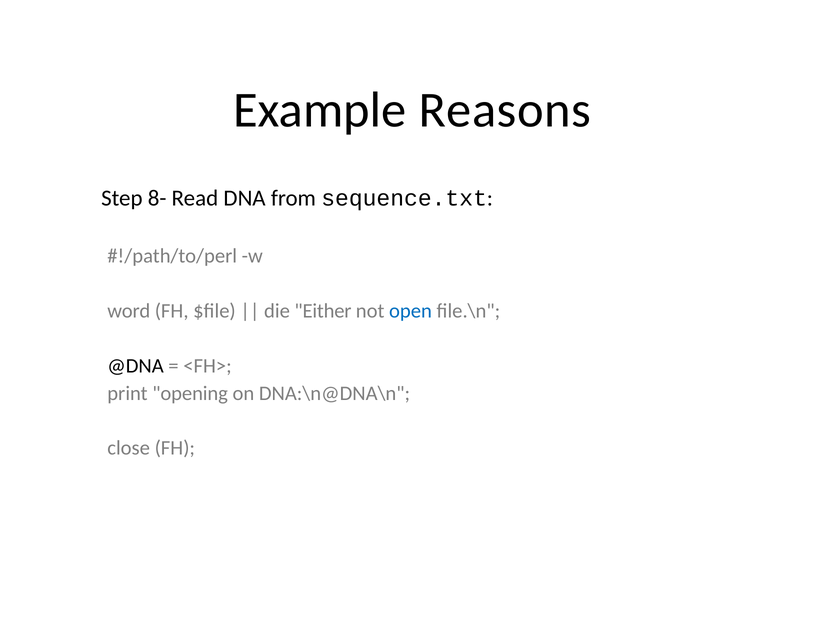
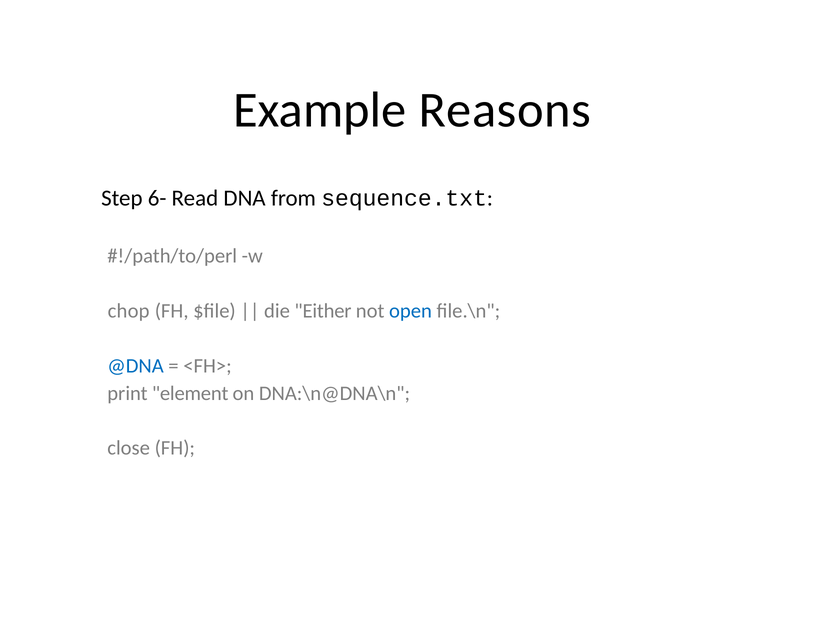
8-: 8- -> 6- (157, 198)
word: word -> chop (129, 311)
@DNA colour: black -> blue (136, 366)
opening: opening -> element (190, 394)
